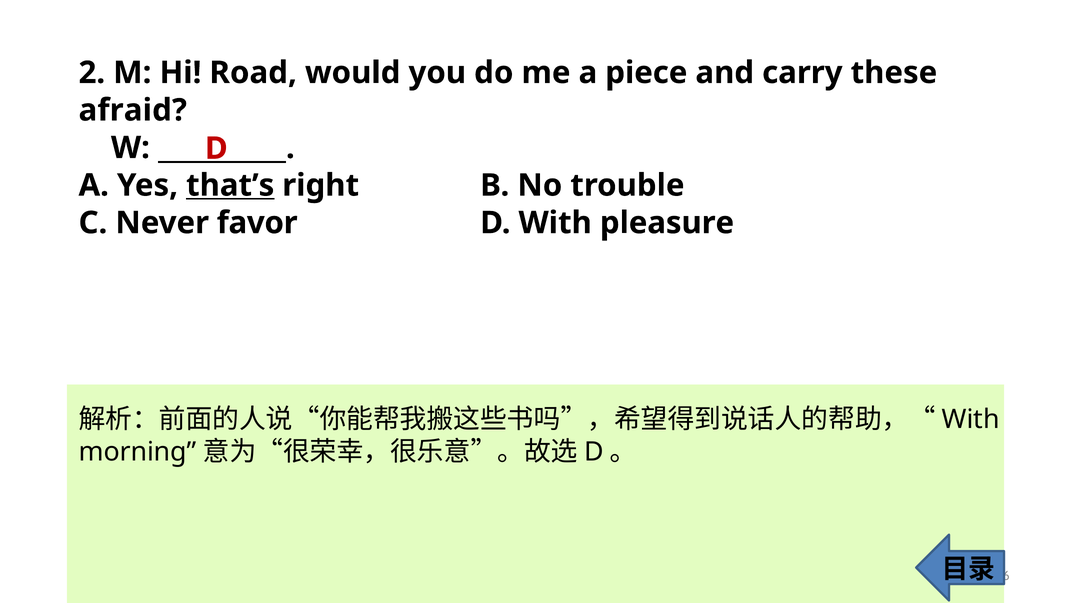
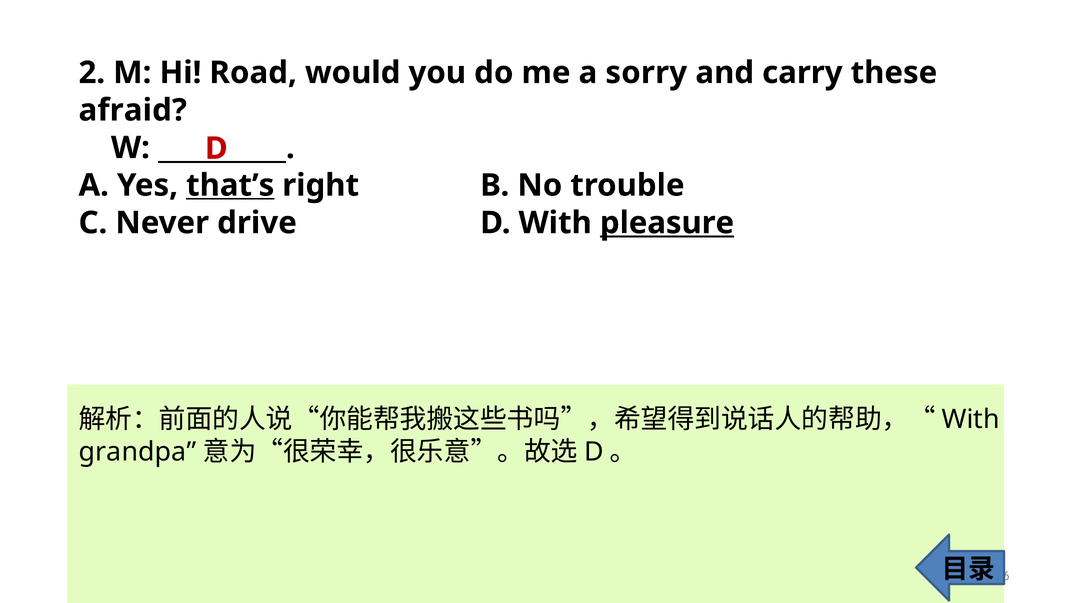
piece: piece -> sorry (646, 73)
favor: favor -> drive (257, 223)
pleasure underline: none -> present (667, 223)
morning: morning -> grandpa (137, 451)
